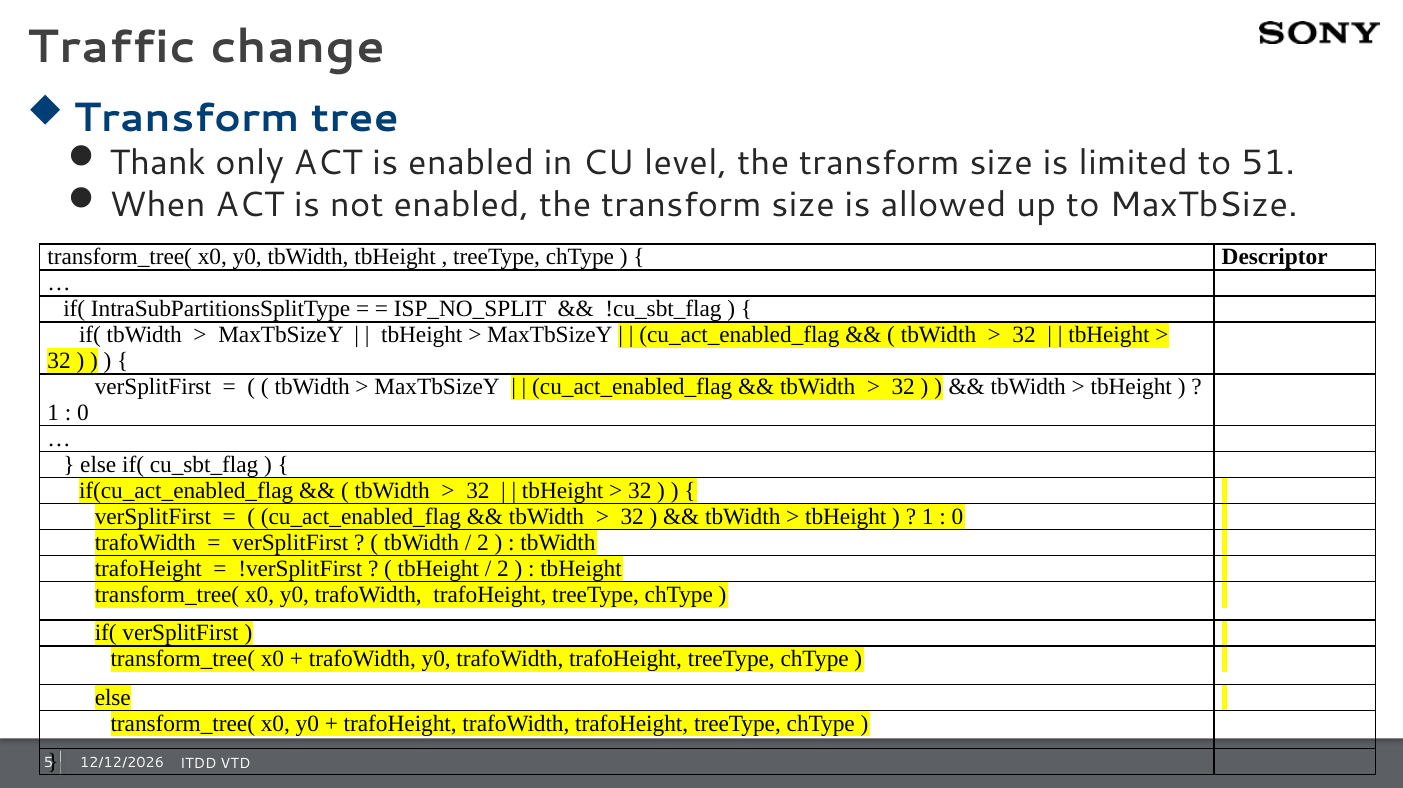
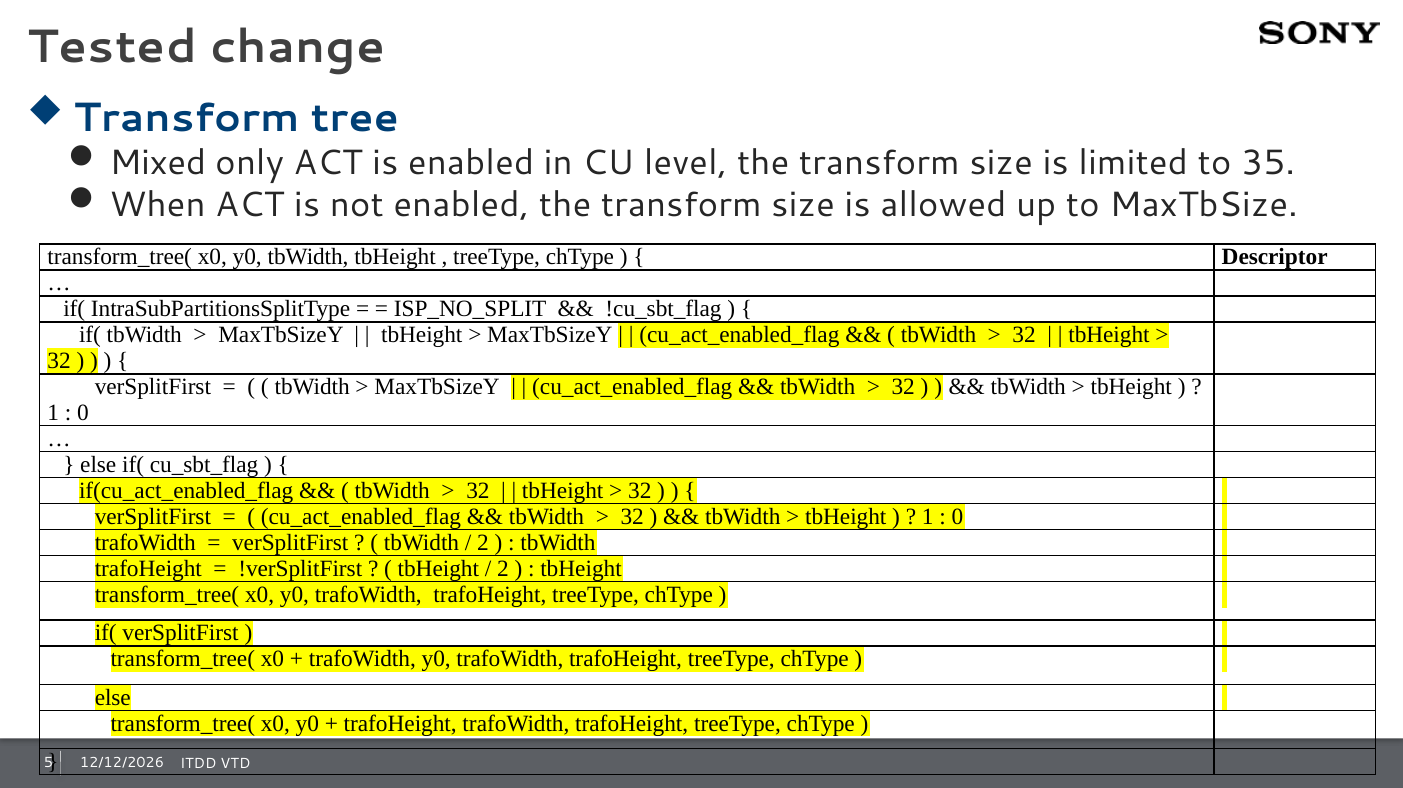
Traffic: Traffic -> Tested (112, 47)
Thank: Thank -> Mixed (158, 163)
51: 51 -> 35 (1268, 163)
